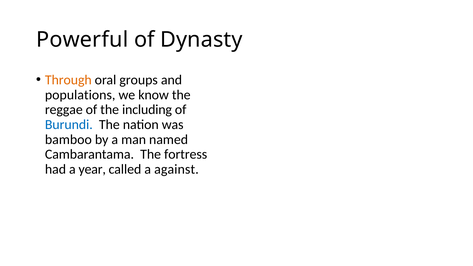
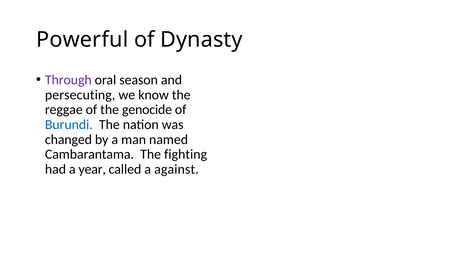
Through colour: orange -> purple (68, 80)
groups: groups -> season (139, 80)
populations: populations -> persecuting (80, 95)
including: including -> genocide (147, 110)
bamboo: bamboo -> changed (68, 140)
fortress: fortress -> fighting (186, 154)
